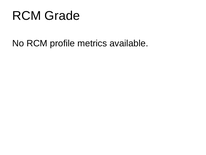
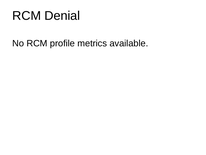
Grade: Grade -> Denial (62, 16)
